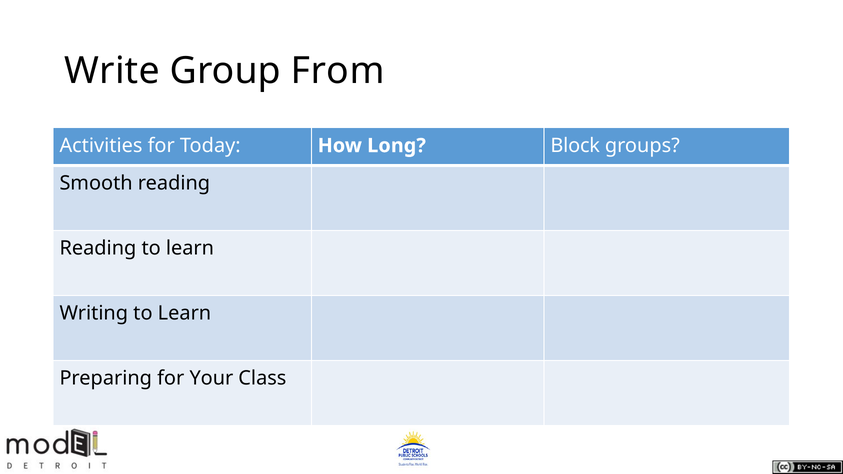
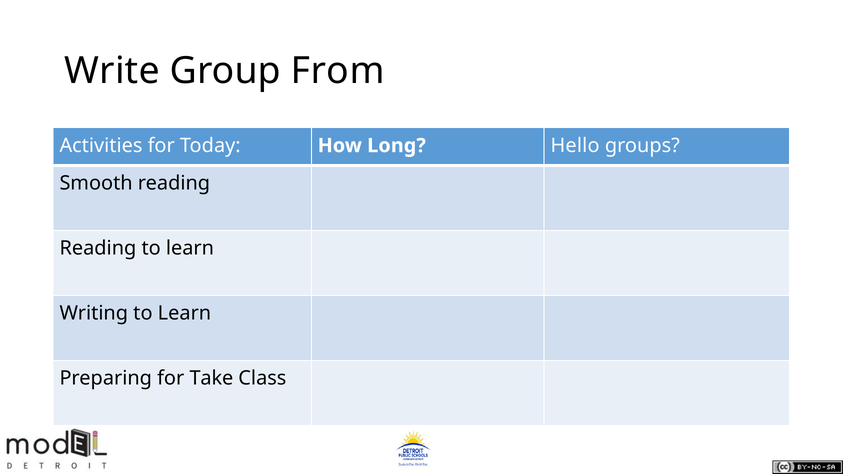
Block: Block -> Hello (575, 146)
Your: Your -> Take (211, 378)
